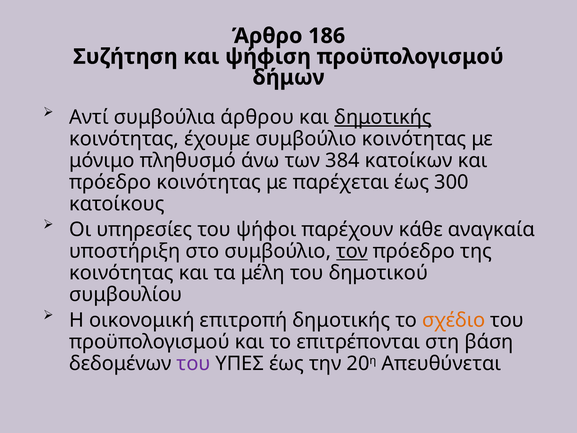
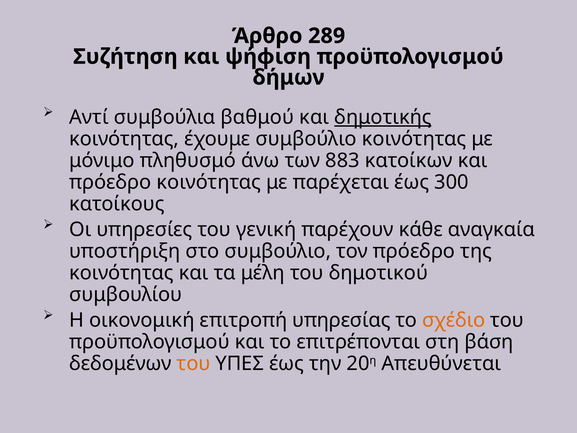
186: 186 -> 289 (327, 36)
άρθρου: άρθρου -> βαθμού (257, 117)
384: 384 -> 883 (342, 160)
ψήφοι: ψήφοι -> γενική (266, 229)
τον underline: present -> none (352, 251)
επιτροπή δημοτικής: δημοτικής -> υπηρεσίας (341, 320)
του colour: purple -> orange (193, 363)
